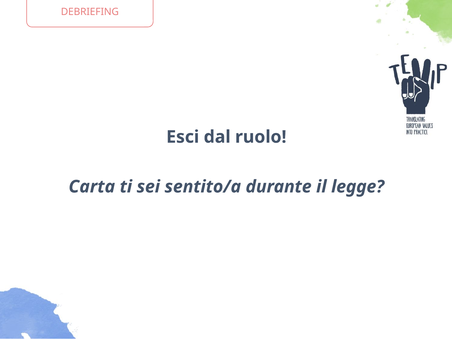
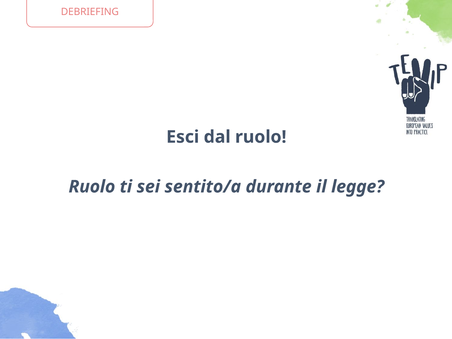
Carta: Carta -> Ruolo (92, 187)
